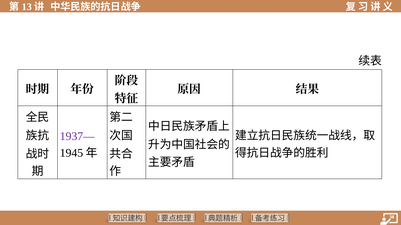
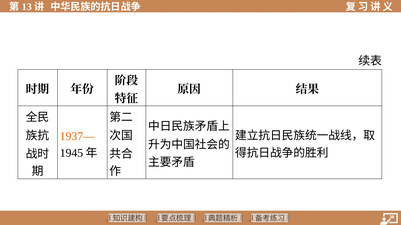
1937— colour: purple -> orange (77, 137)
